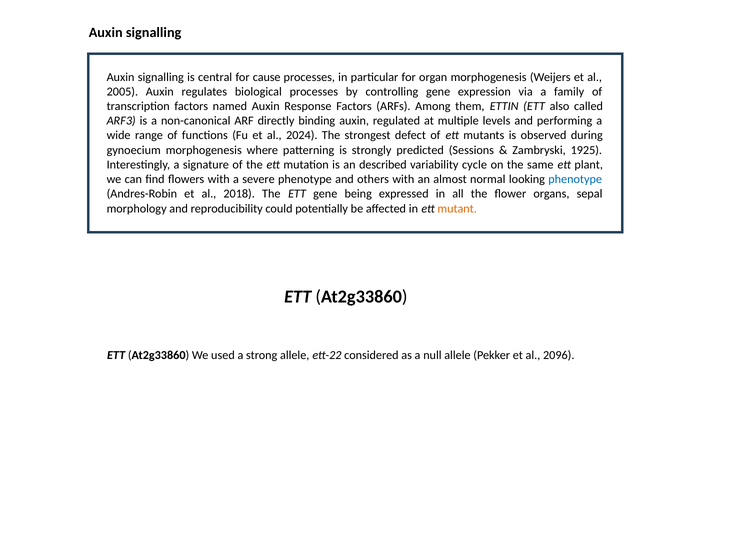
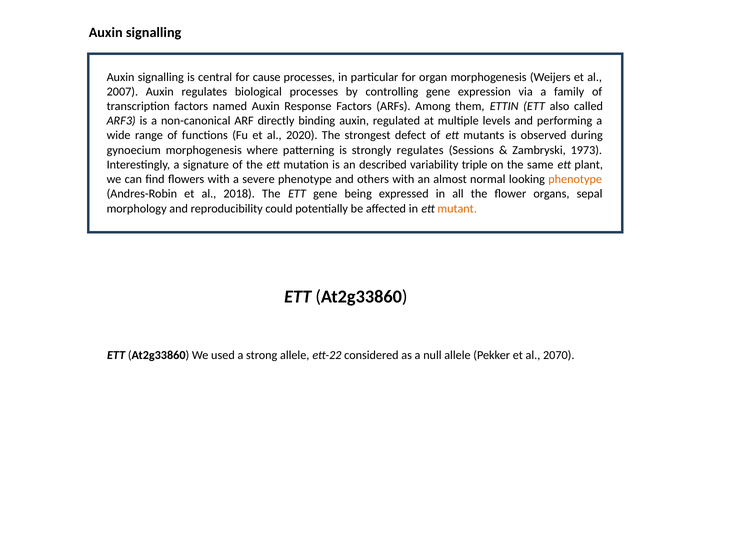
2005: 2005 -> 2007 (122, 92)
2024: 2024 -> 2020 (302, 136)
strongly predicted: predicted -> regulates (420, 150)
1925: 1925 -> 1973 (586, 150)
cycle: cycle -> triple (475, 165)
phenotype colour: blue -> orange (575, 179)
2096: 2096 -> 2070 (559, 355)
